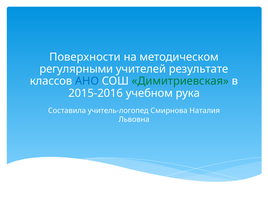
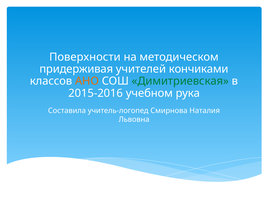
регулярными: регулярными -> придерживая (76, 69)
результате: результате -> кончиками (199, 69)
АНО colour: blue -> orange (87, 81)
